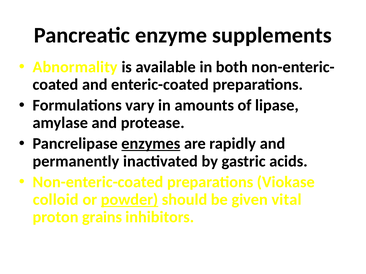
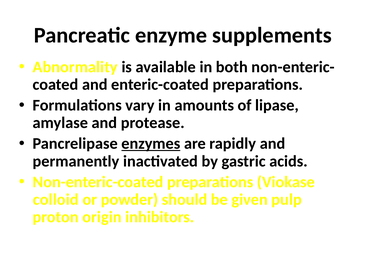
powder underline: present -> none (130, 200)
vital: vital -> pulp (287, 200)
grains: grains -> origin (102, 217)
